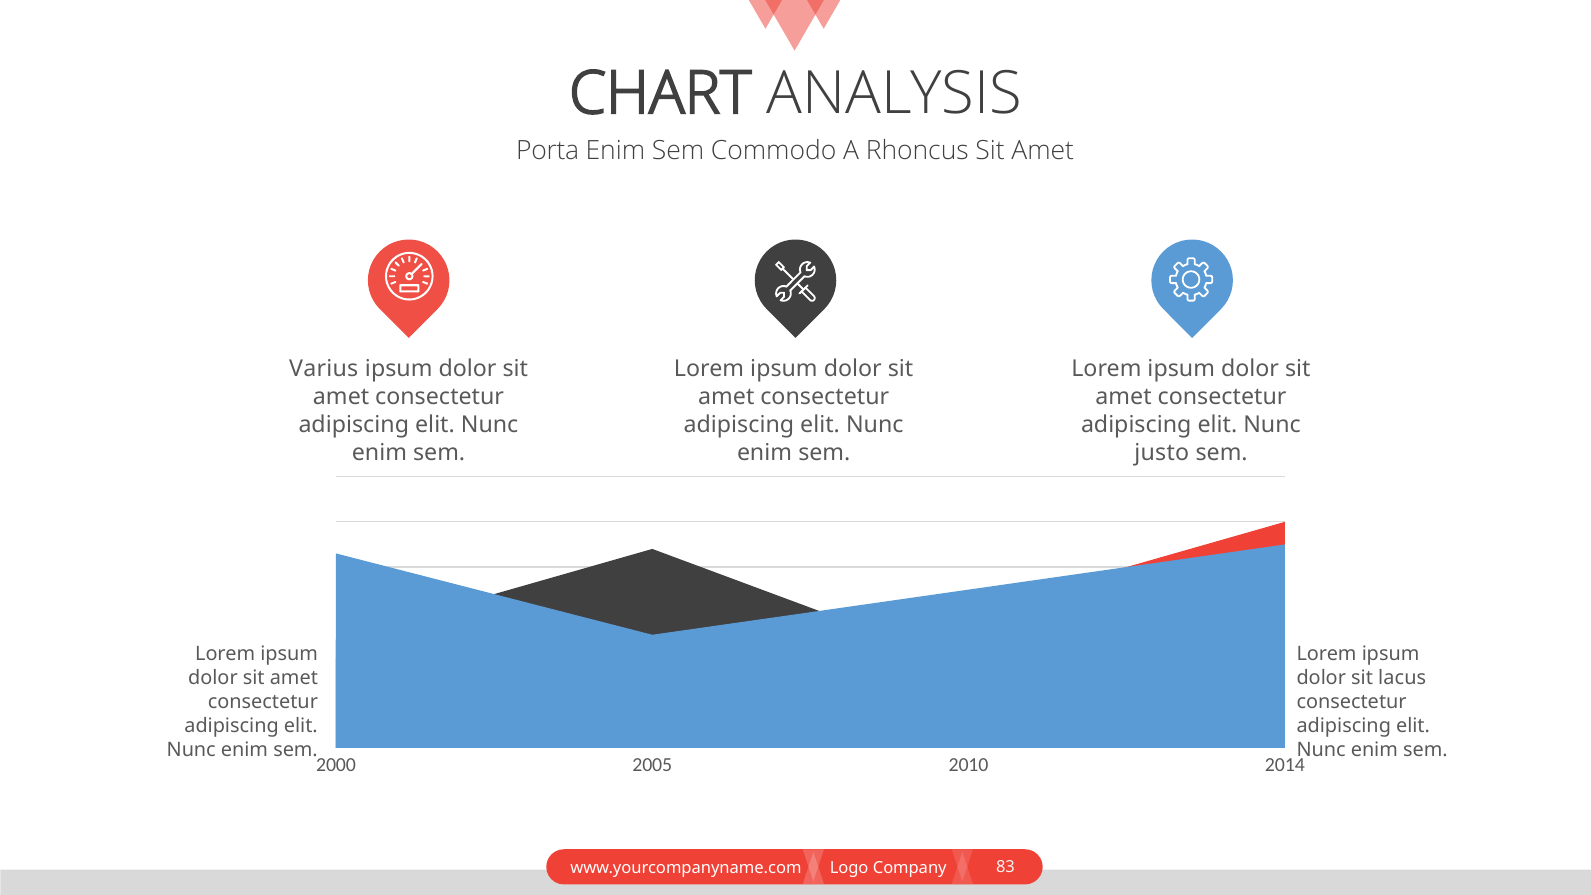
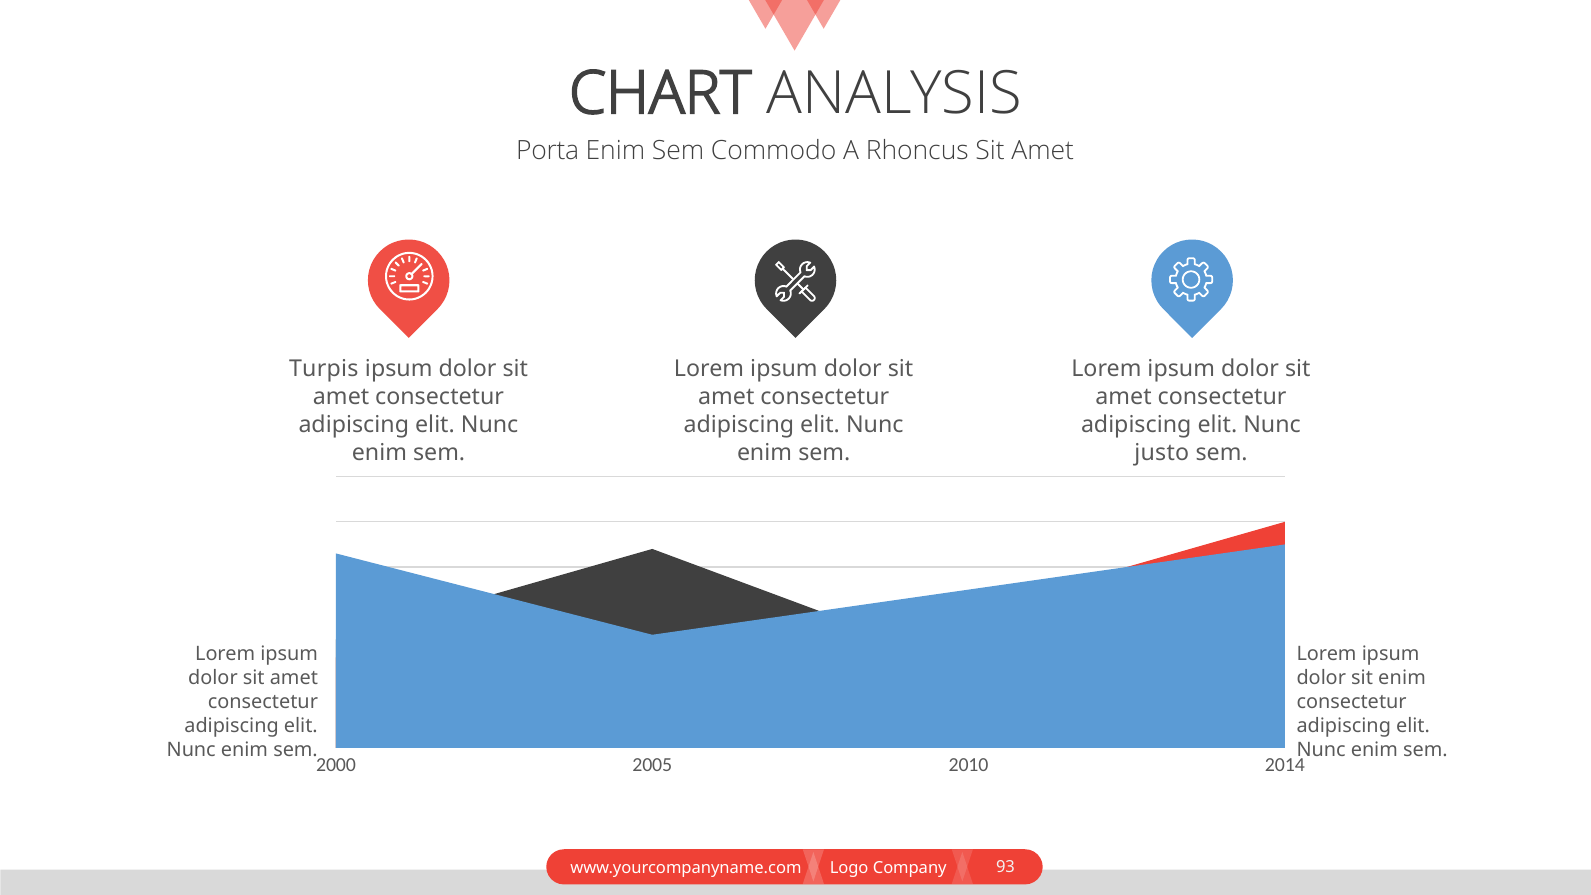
Varius: Varius -> Turpis (324, 369)
sit lacus: lacus -> enim (1402, 678)
83: 83 -> 93 (1005, 867)
